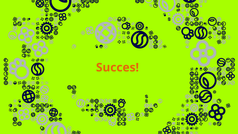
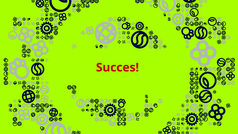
Succes colour: orange -> red (117, 67)
